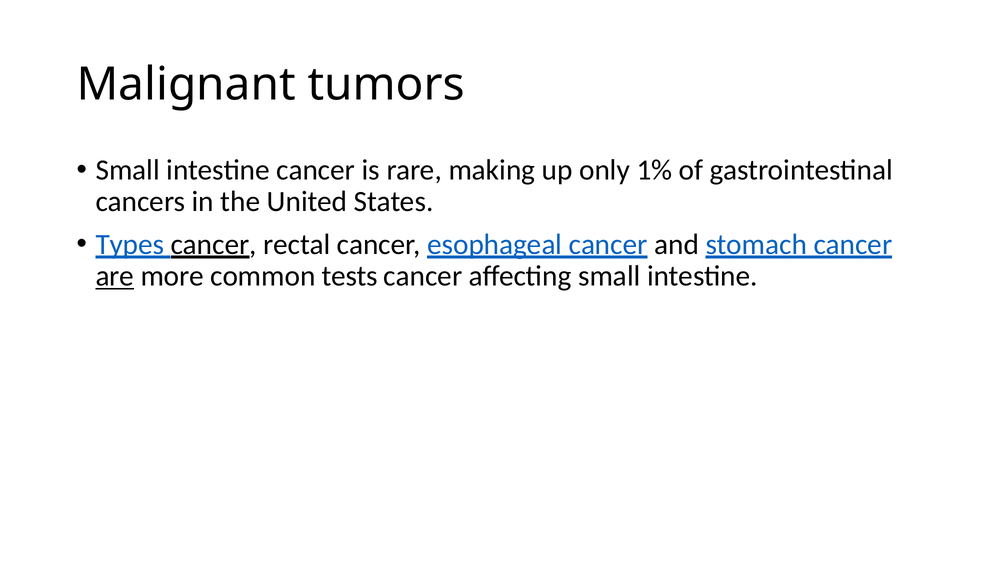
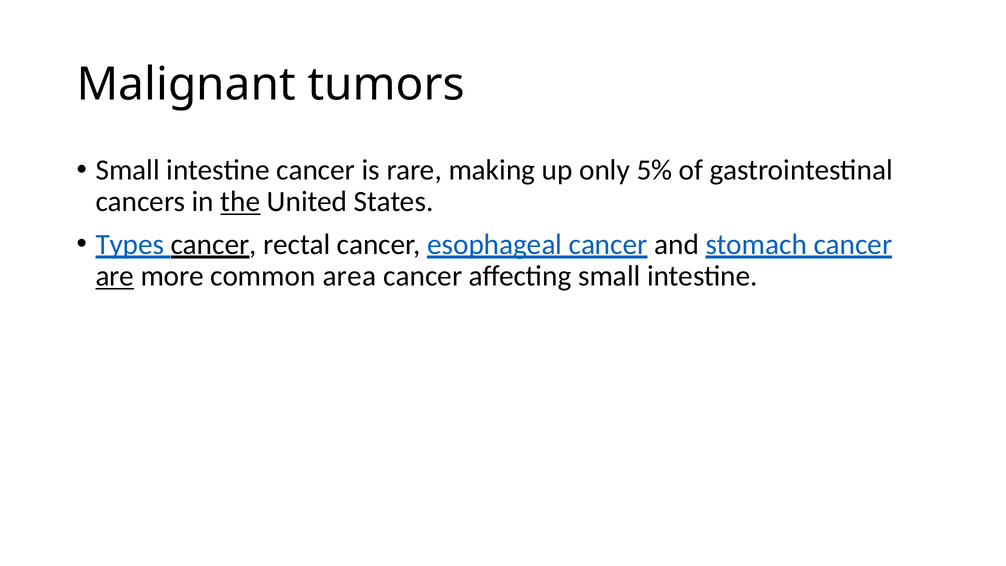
1%: 1% -> 5% (654, 170)
the underline: none -> present (240, 202)
tests: tests -> area (349, 276)
